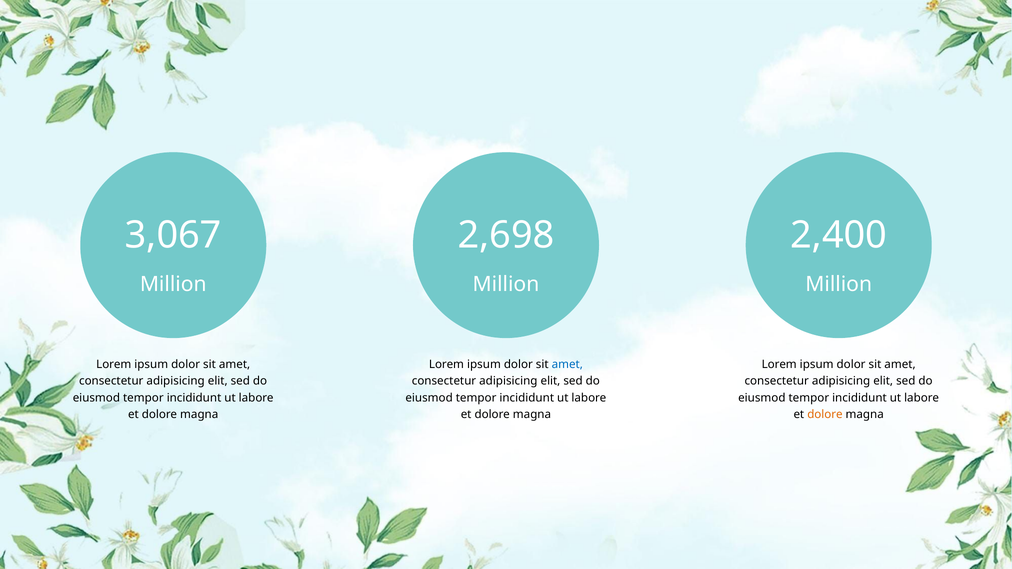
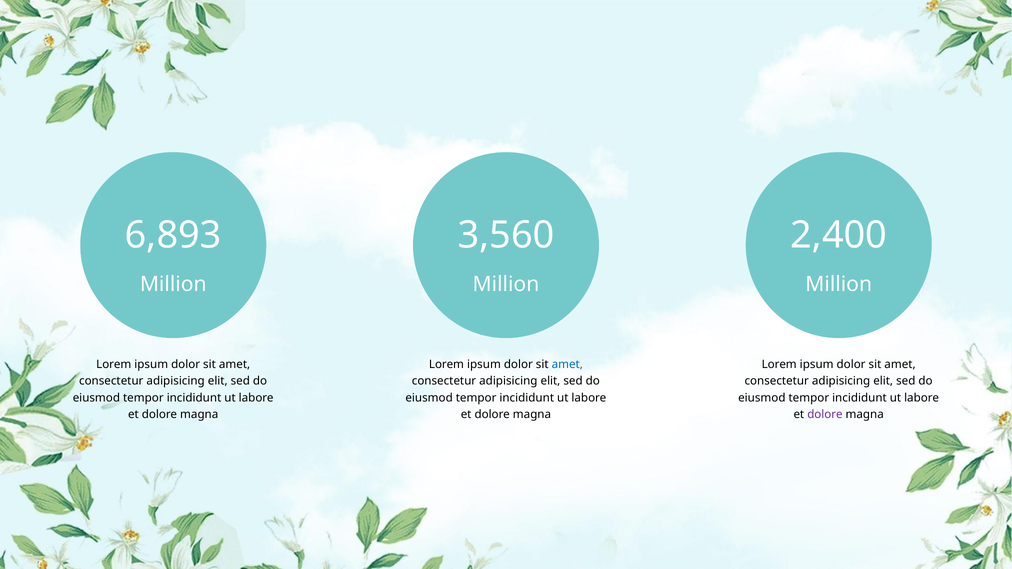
3,067: 3,067 -> 6,893 (173, 235)
2,698: 2,698 -> 3,560 (506, 235)
dolore colour: orange -> purple (825, 415)
